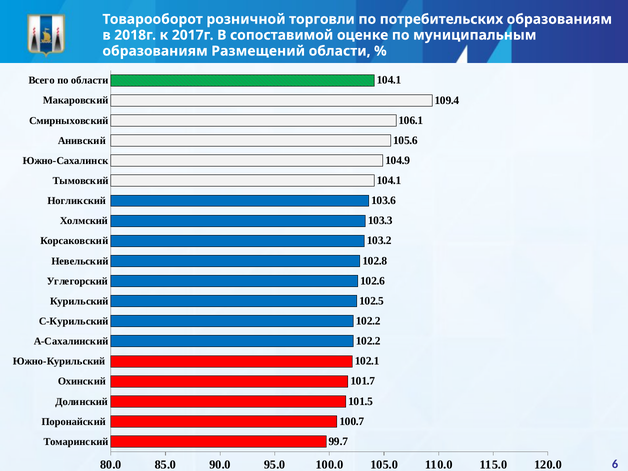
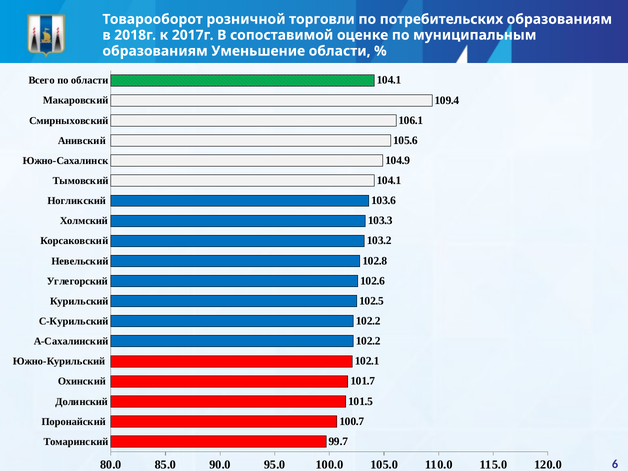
Размещений: Размещений -> Уменьшение (258, 51)
